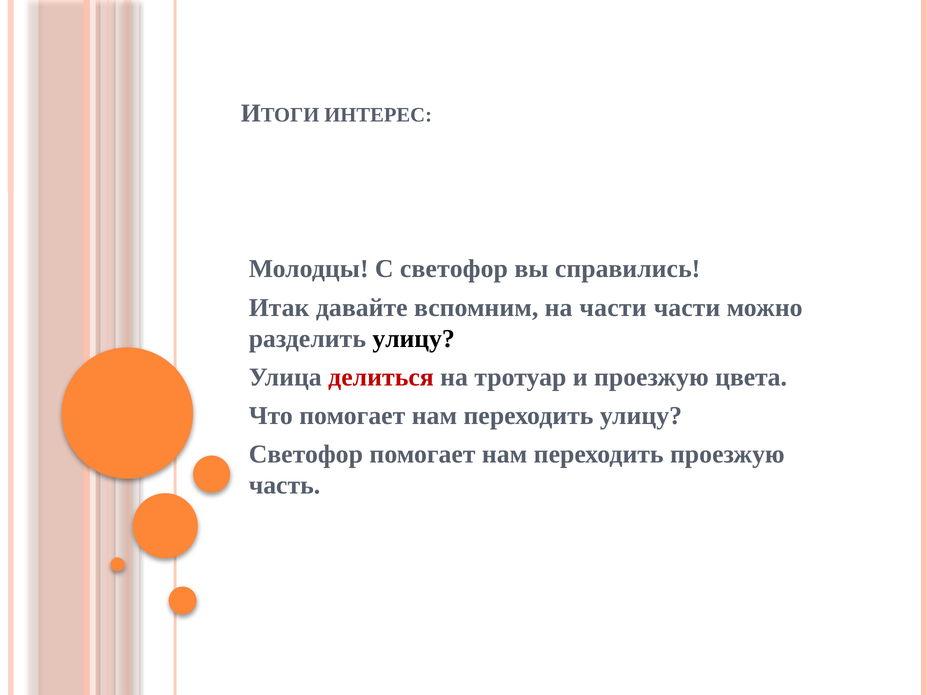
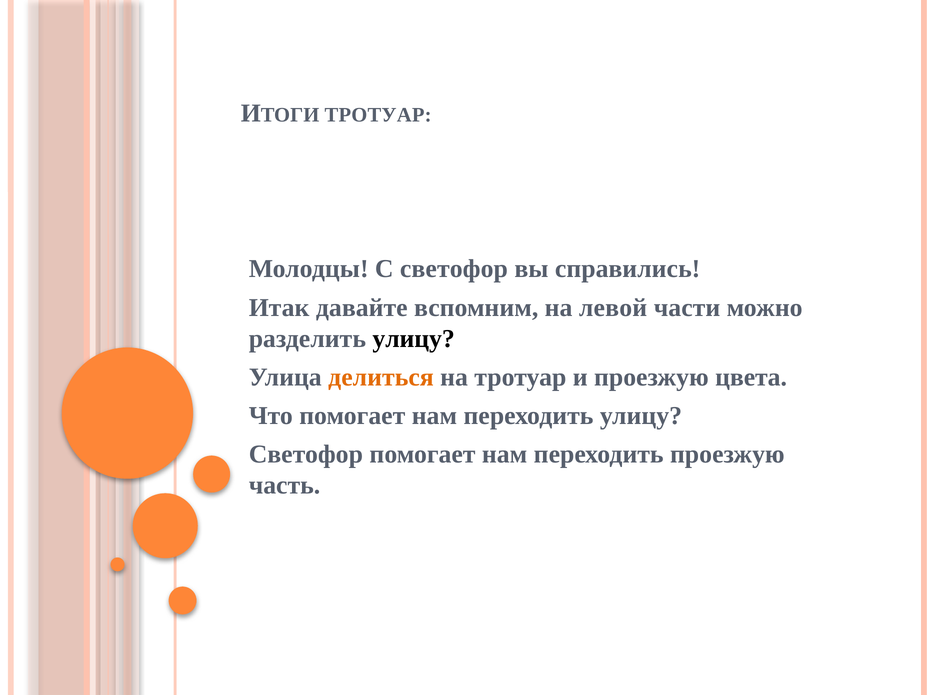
ИНТЕРЕС: ИНТЕРЕС -> ТРОТУАР (378, 115)
на части: части -> левой (613, 308)
делиться colour: red -> orange (381, 377)
